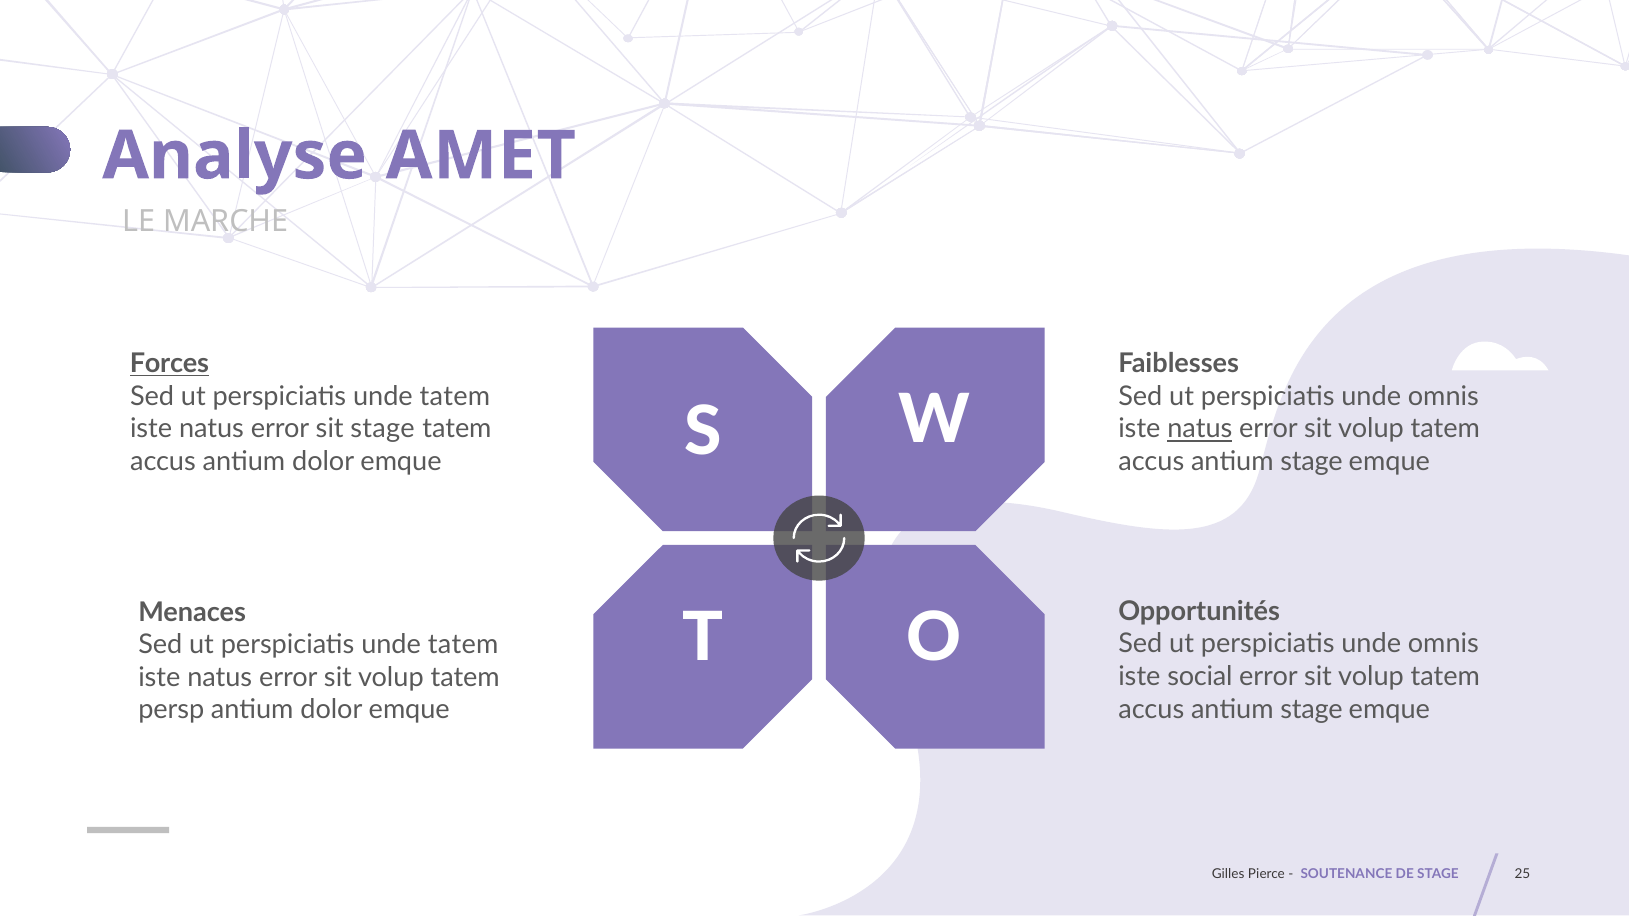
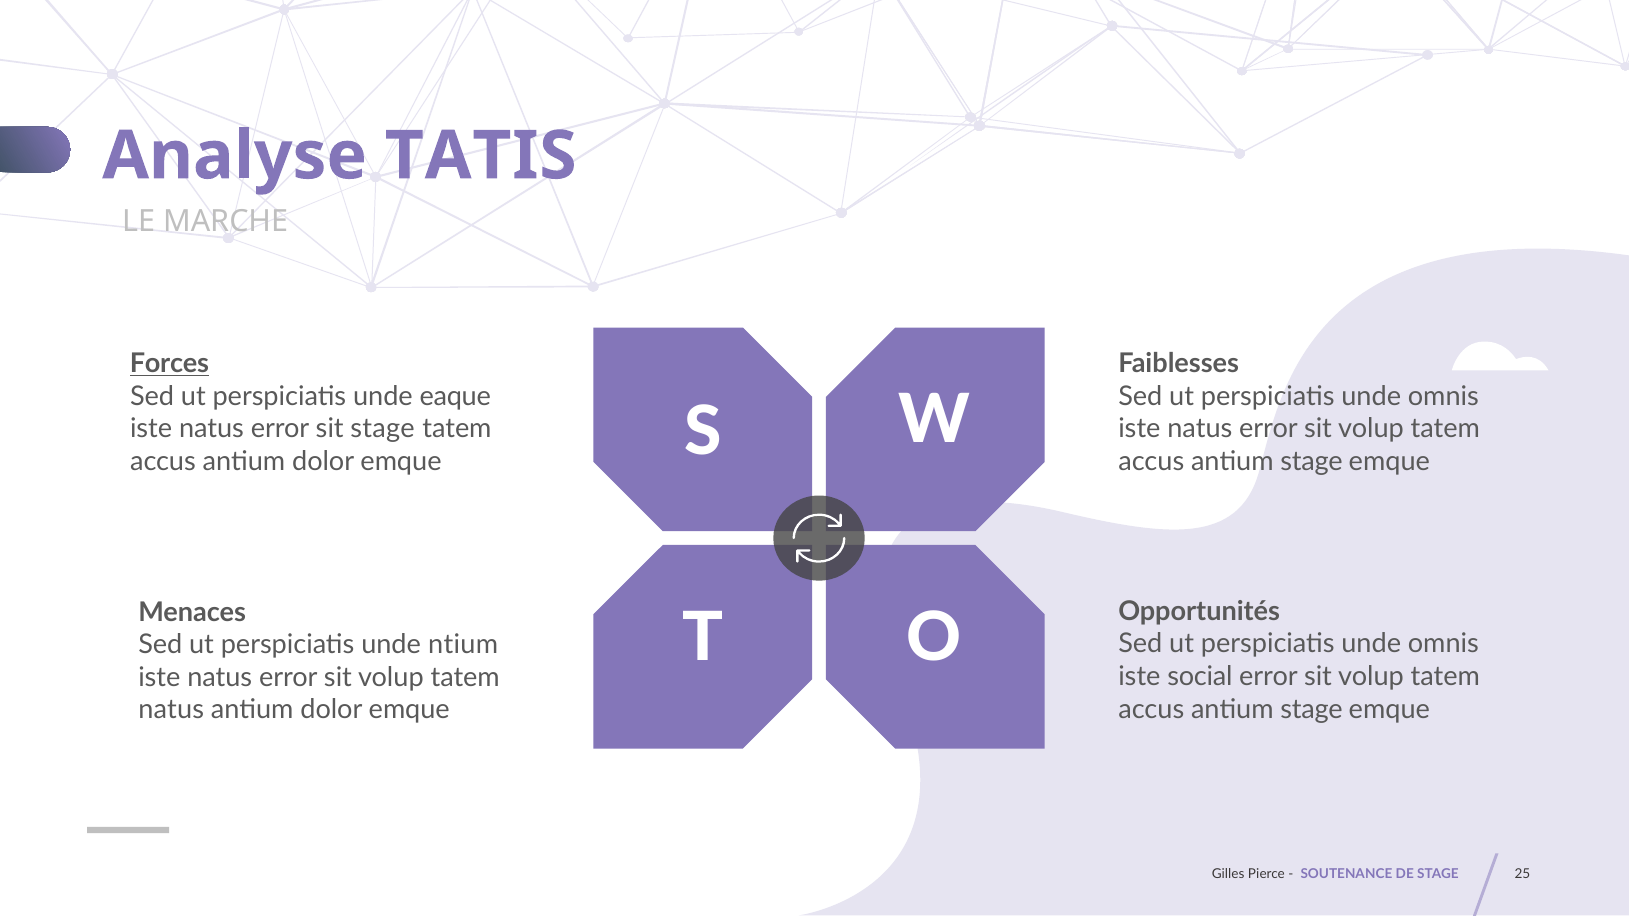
AMET: AMET -> TATIS (481, 156)
tatem: tatem -> eaque (455, 397)
natus underline: present -> none (1200, 429)
tatem: tatem -> ntium (463, 645)
persp: persp -> natus (171, 710)
